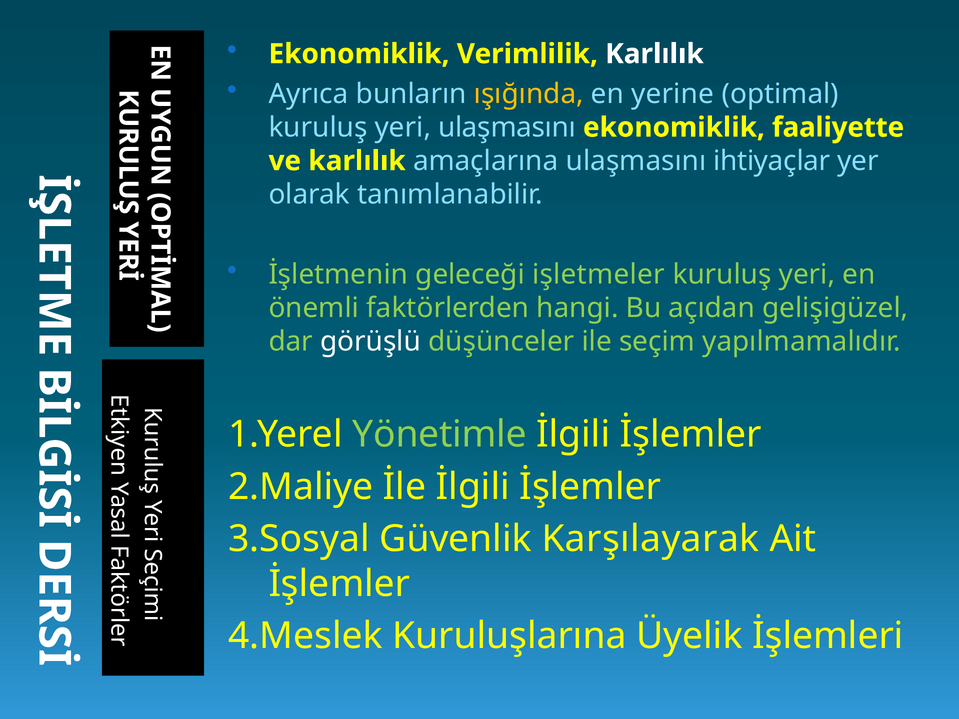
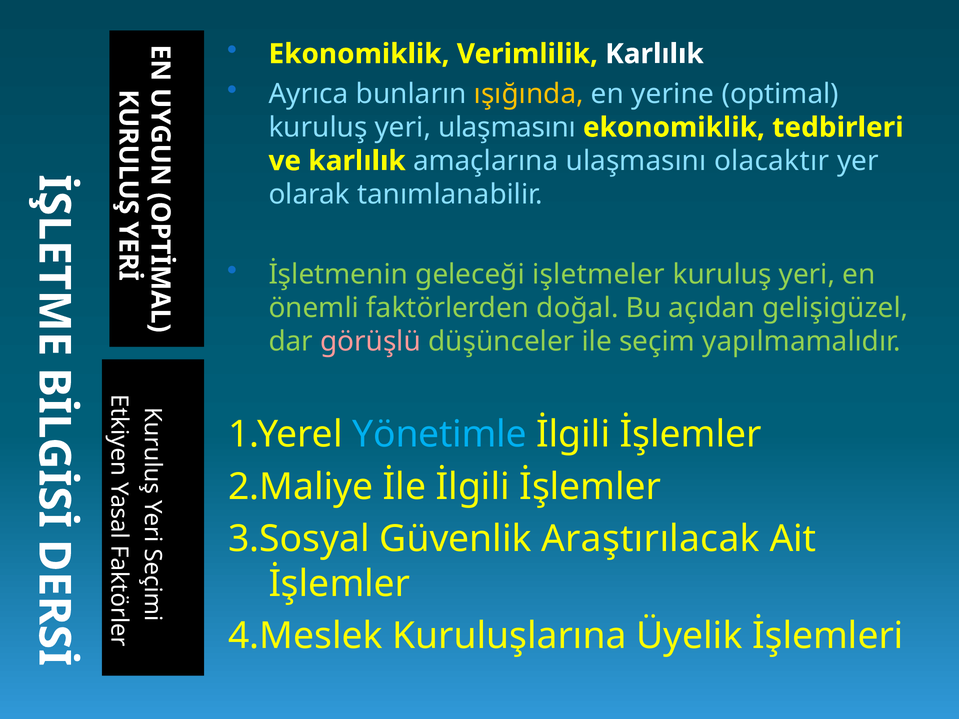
faaliyette: faaliyette -> tedbirleri (838, 127)
ihtiyaçlar: ihtiyaçlar -> olacaktır (772, 161)
hangi: hangi -> doğal (577, 308)
görüşlü colour: white -> pink (371, 342)
Yönetimle colour: light green -> light blue (440, 435)
Karşılayarak: Karşılayarak -> Araştırılacak (650, 539)
